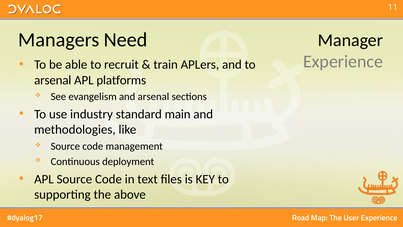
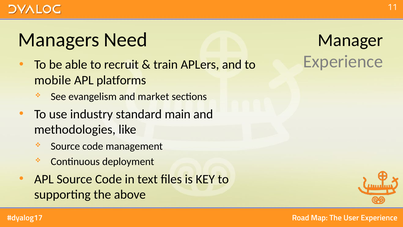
arsenal: arsenal -> mobile (53, 80)
and arsenal: arsenal -> market (153, 97)
